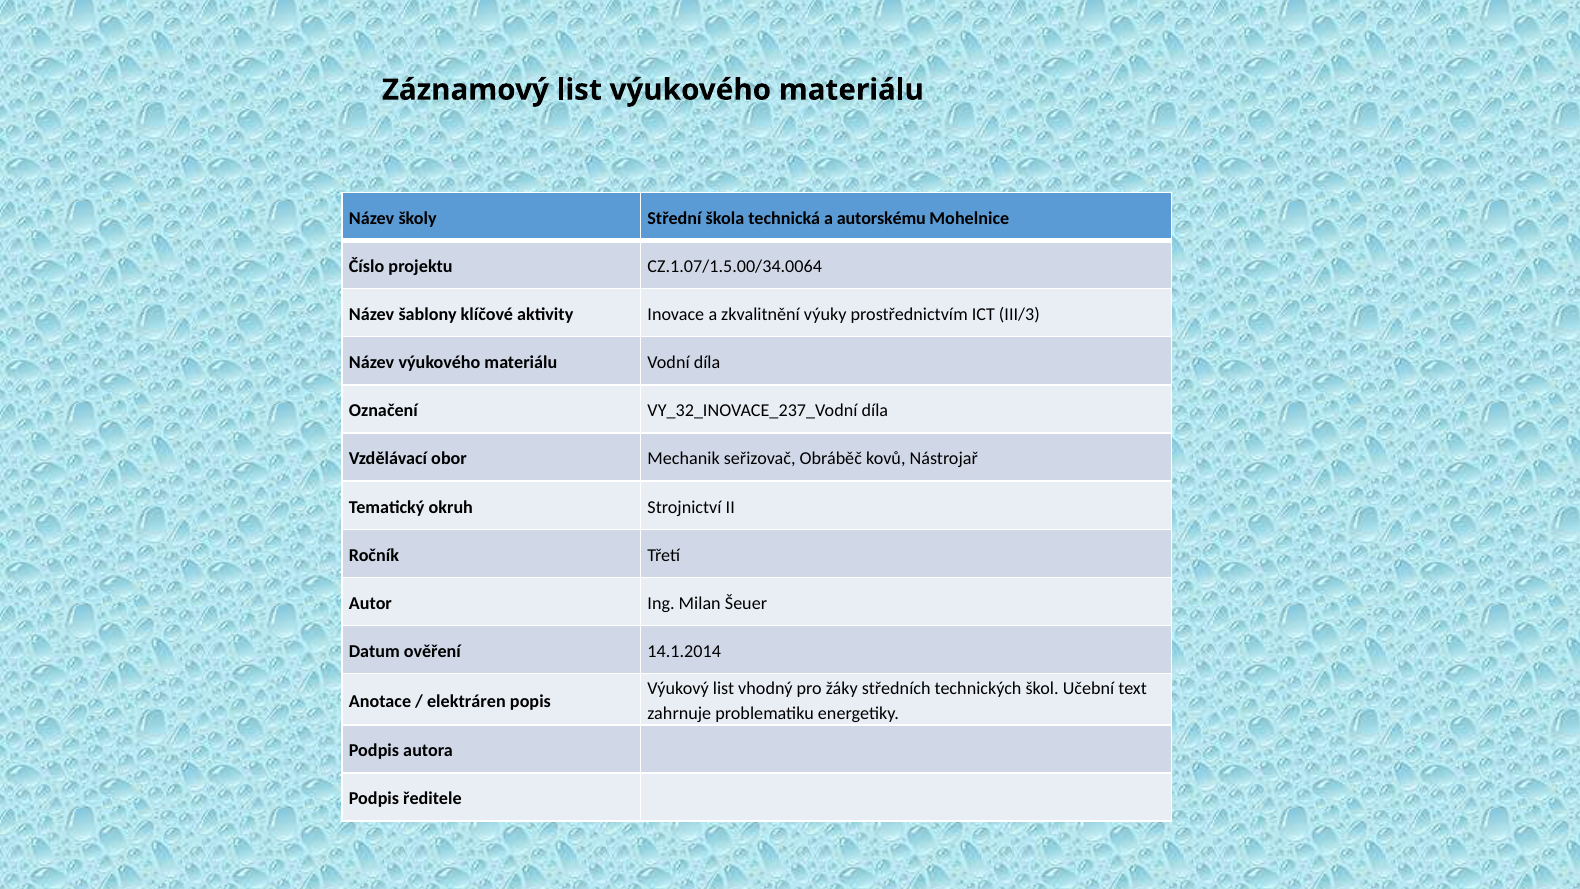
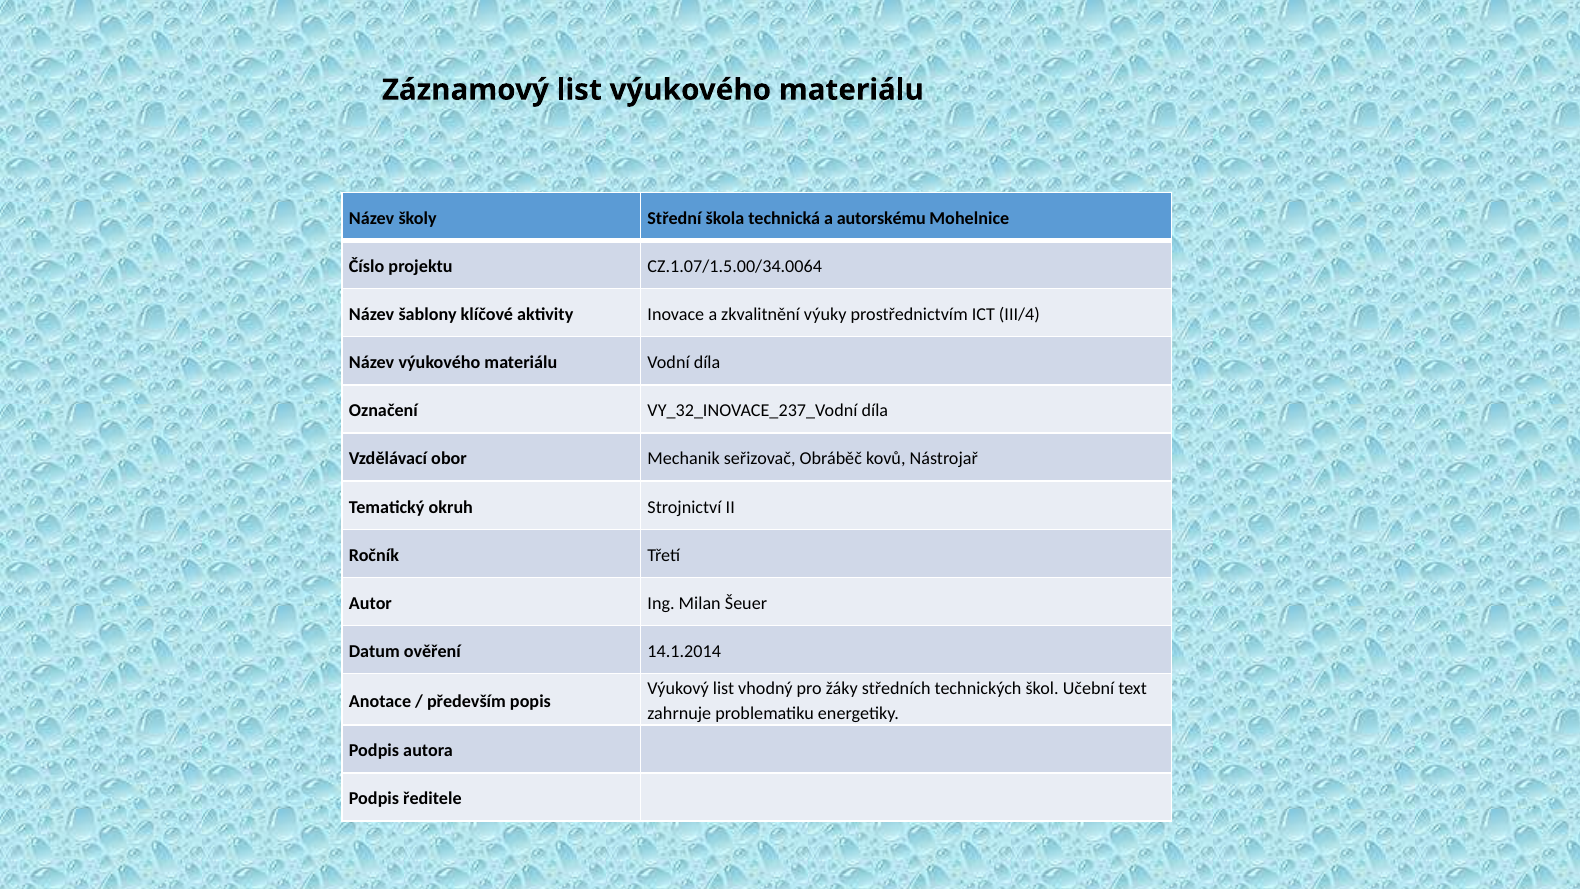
III/3: III/3 -> III/4 (1019, 315)
elektráren: elektráren -> především (466, 701)
